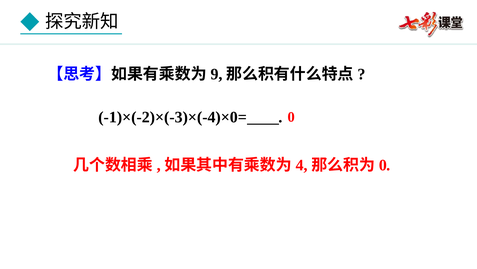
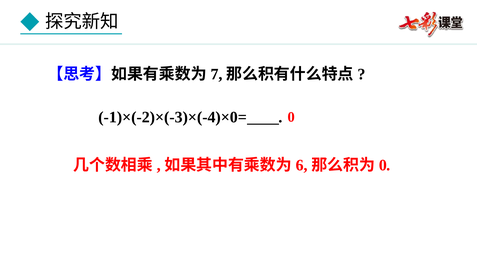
9: 9 -> 7 (216, 74)
4: 4 -> 6 (302, 165)
